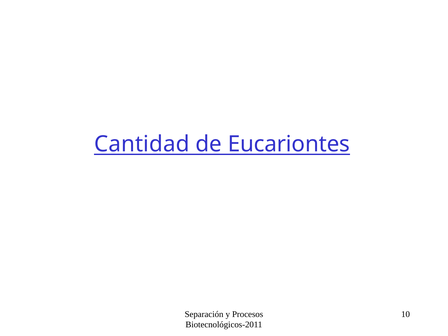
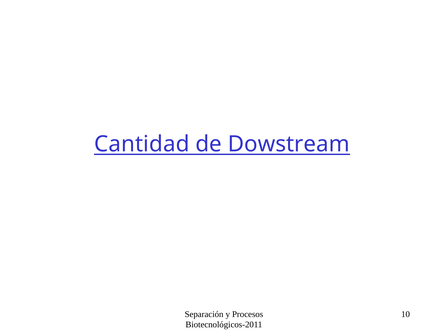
Eucariontes: Eucariontes -> Dowstream (289, 144)
